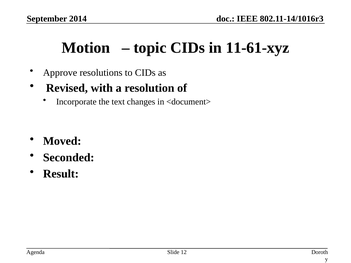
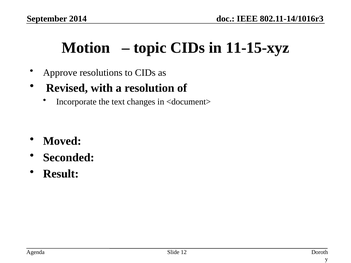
11-61-xyz: 11-61-xyz -> 11-15-xyz (258, 48)
